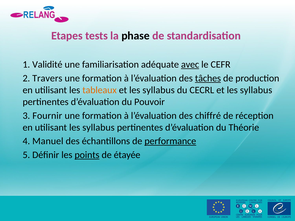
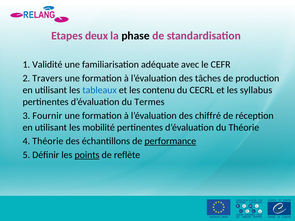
tests: tests -> deux (97, 36)
avec underline: present -> none (190, 65)
tâches underline: present -> none (208, 78)
tableaux colour: orange -> blue (100, 90)
syllabus: syllabus -> contenu (159, 90)
Pouvoir: Pouvoir -> Termes (149, 102)
utilisant les syllabus: syllabus -> mobilité (99, 128)
4 Manuel: Manuel -> Théorie (48, 141)
étayée: étayée -> reflète (127, 155)
